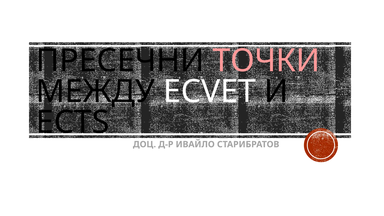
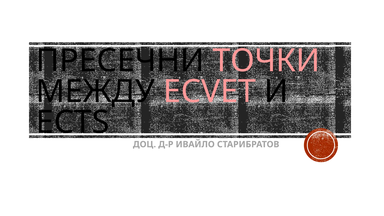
ECVET colour: white -> pink (209, 92)
